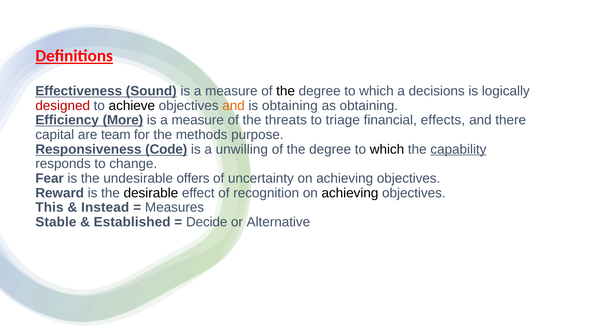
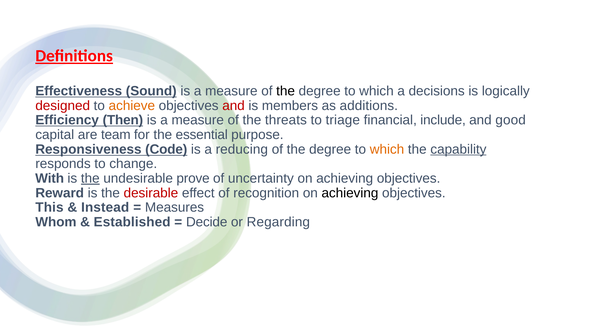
achieve colour: black -> orange (132, 106)
and colour: orange -> red (234, 106)
is obtaining: obtaining -> members (290, 106)
as obtaining: obtaining -> additions (369, 106)
More: More -> Then (123, 120)
effects: effects -> include (443, 120)
there: there -> good (511, 120)
methods: methods -> essential (202, 135)
unwilling: unwilling -> reducing (242, 149)
which colour: black -> orange (387, 149)
Fear: Fear -> With (50, 179)
the underline: none -> present (90, 179)
offers: offers -> prove (193, 179)
desirable colour: black -> red (151, 193)
Stable: Stable -> Whom (56, 222)
Alternative: Alternative -> Regarding (278, 222)
